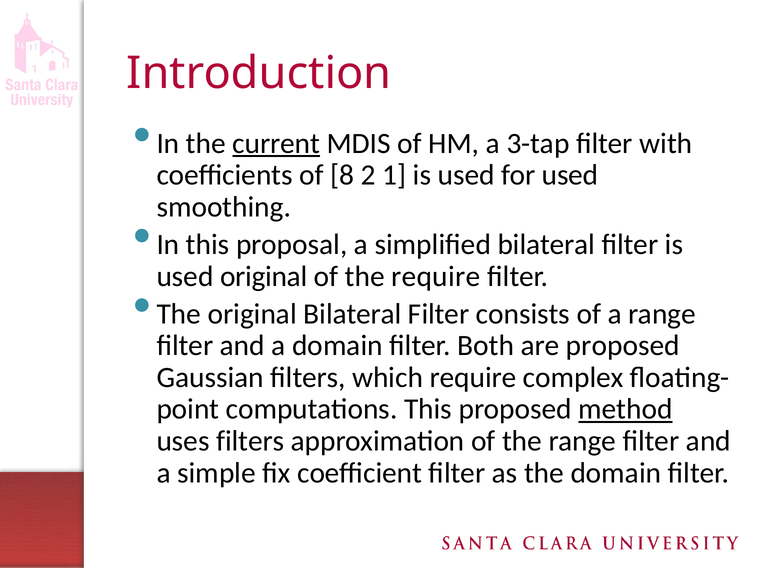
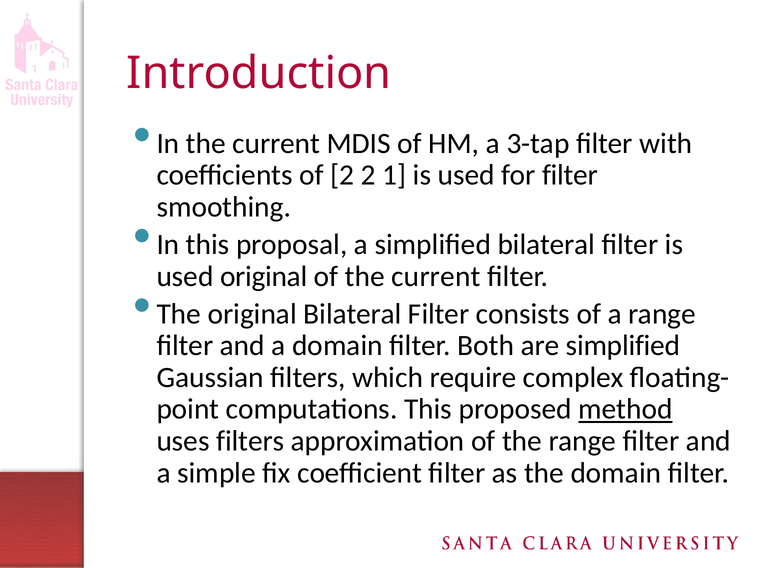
current underline: present -> none (276, 143)
of 8: 8 -> 2 (342, 175)
for used: used -> filter (570, 175)
of the require: require -> current (436, 276)
are proposed: proposed -> simplified (623, 345)
